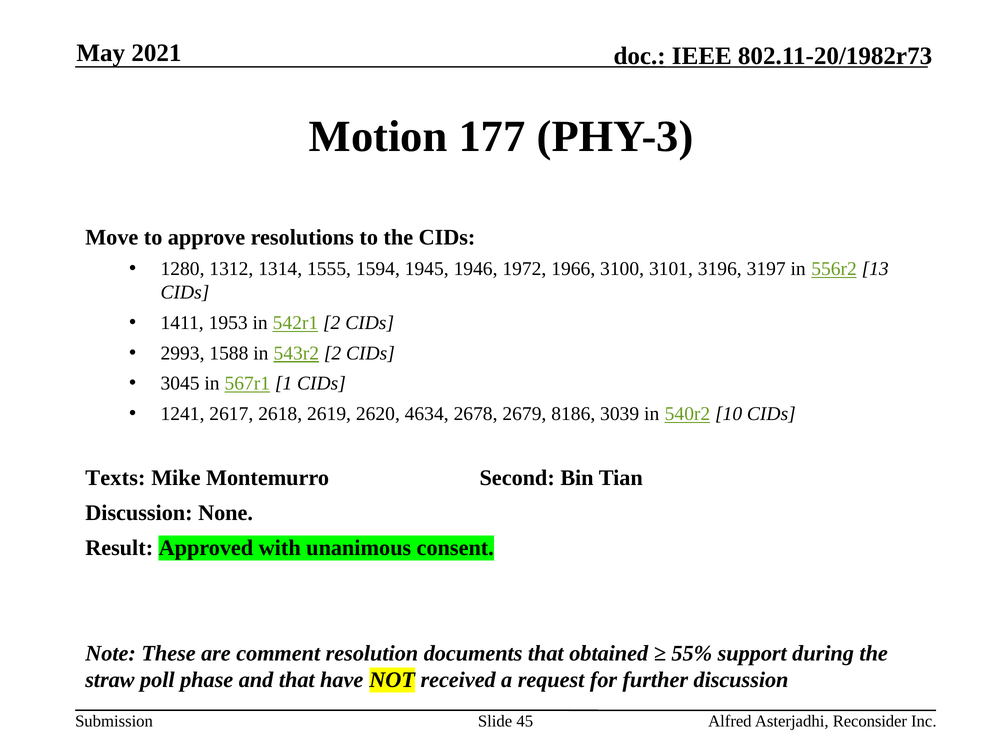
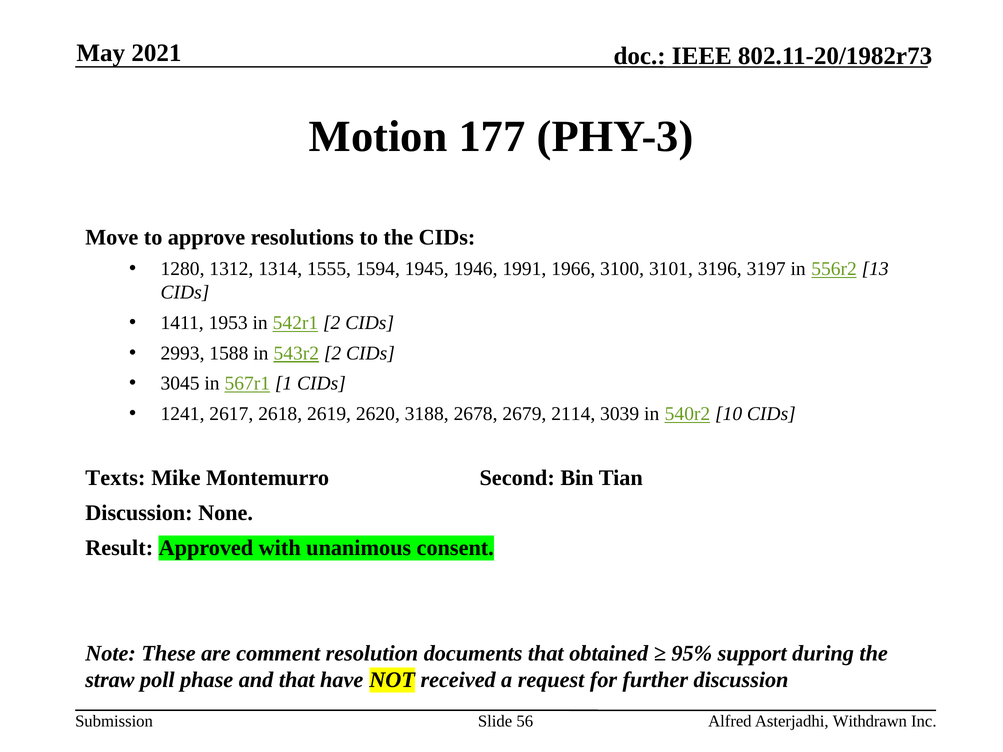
1972: 1972 -> 1991 (524, 269)
4634: 4634 -> 3188 (427, 414)
8186: 8186 -> 2114 (573, 414)
55%: 55% -> 95% (692, 654)
45: 45 -> 56 (525, 721)
Reconsider: Reconsider -> Withdrawn (870, 721)
